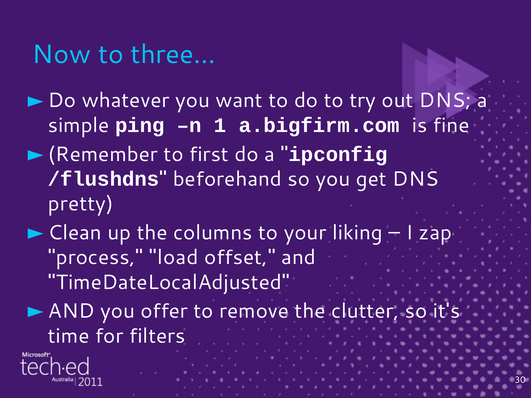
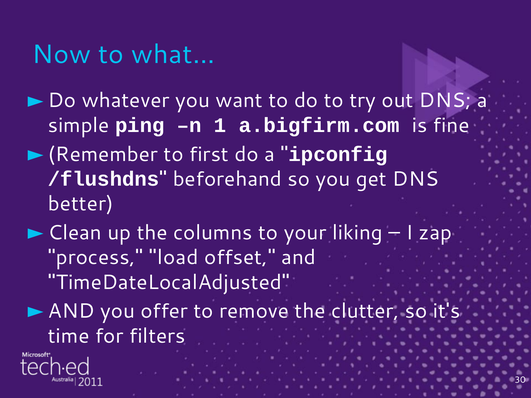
three…: three… -> what… (173, 54)
pretty: pretty -> better (81, 204)
